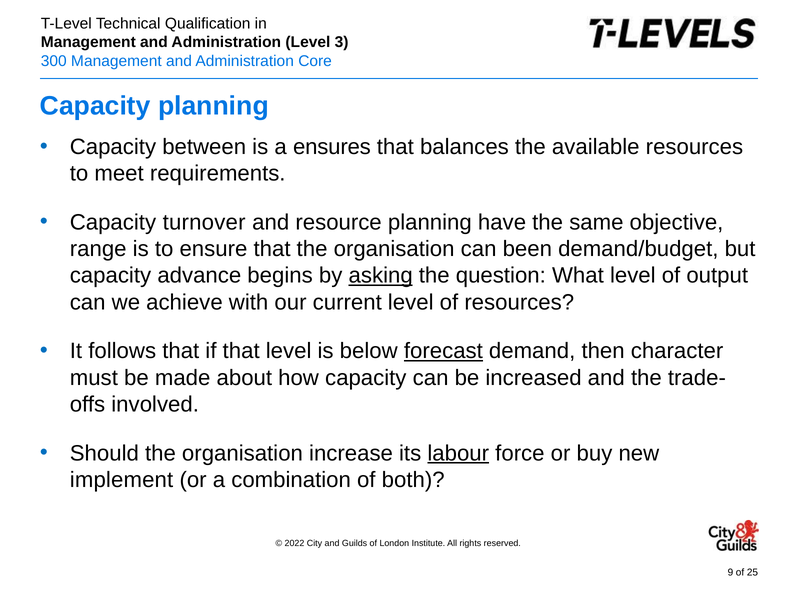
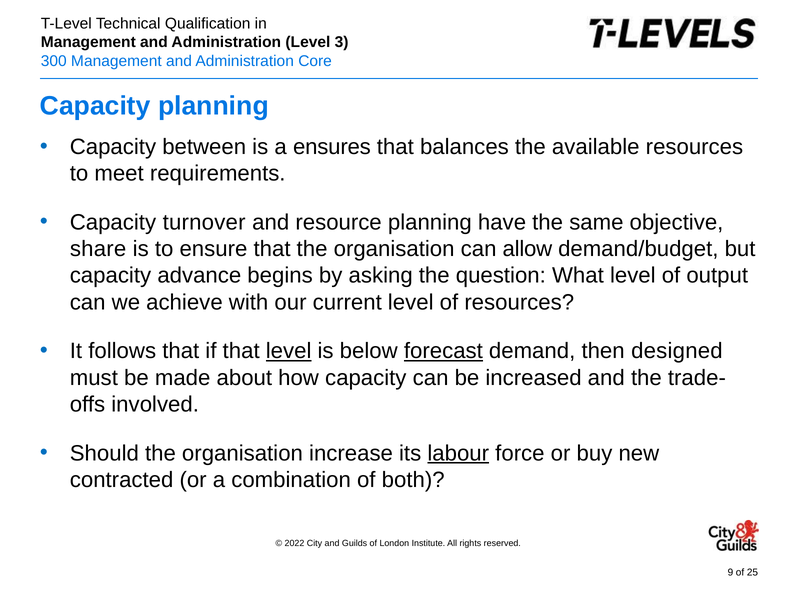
range: range -> share (98, 249)
been: been -> allow (527, 249)
asking underline: present -> none (381, 275)
level underline: none -> present (289, 351)
character: character -> designed (677, 351)
implement: implement -> contracted (122, 479)
